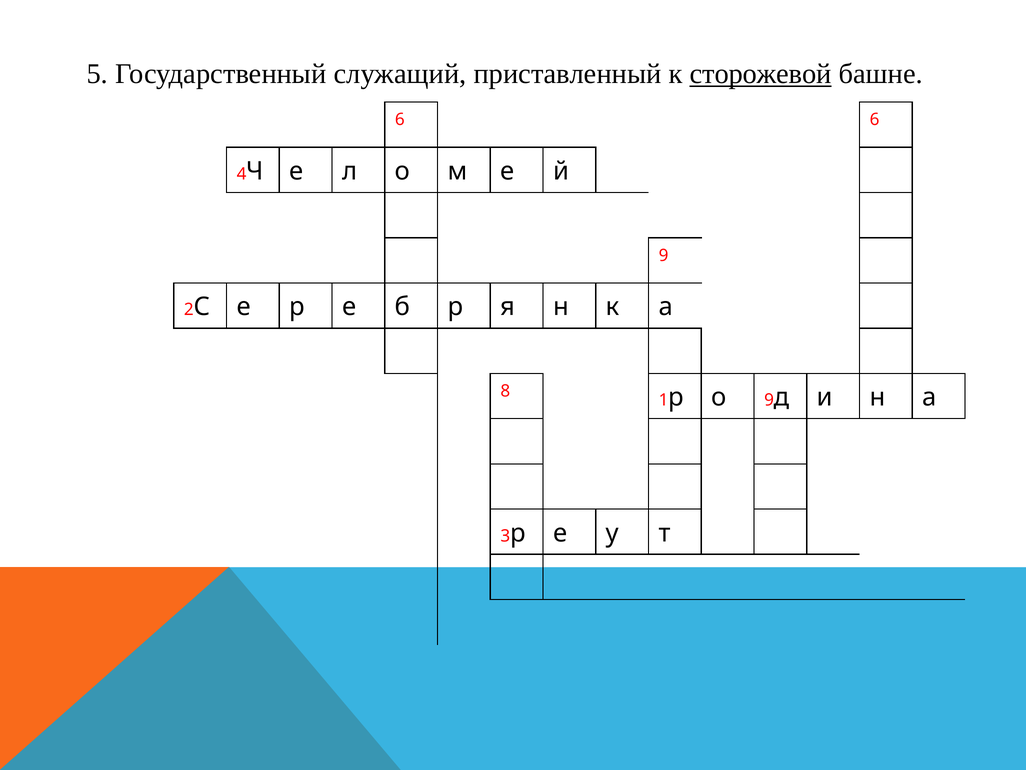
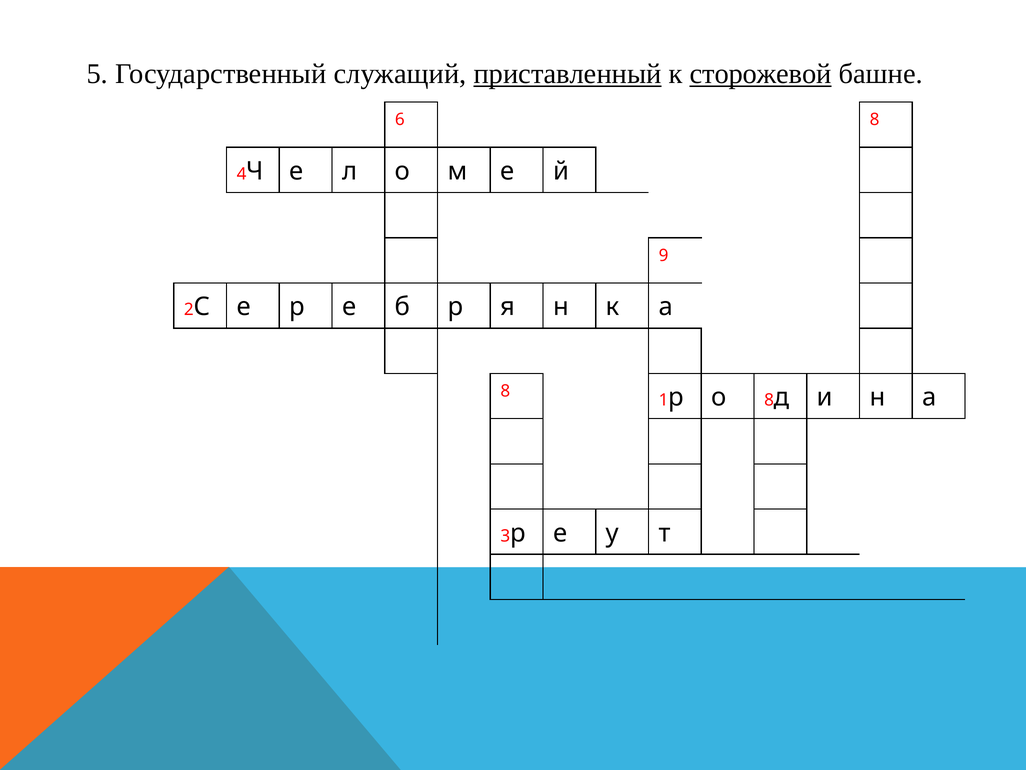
приставленный underline: none -> present (568, 74)
6 6: 6 -> 8 (875, 120)
о 9: 9 -> 8 (769, 400)
